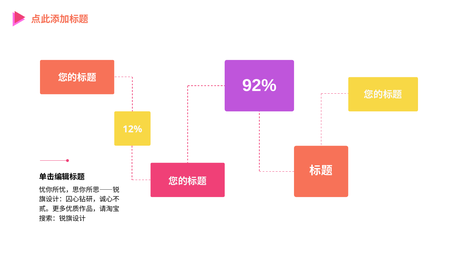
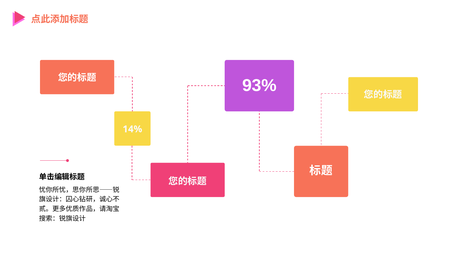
92%: 92% -> 93% (259, 86)
12%: 12% -> 14% (132, 129)
